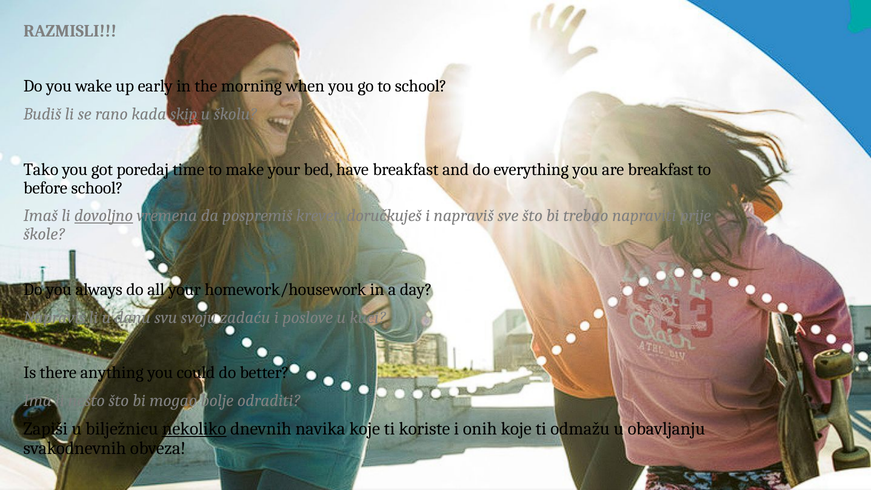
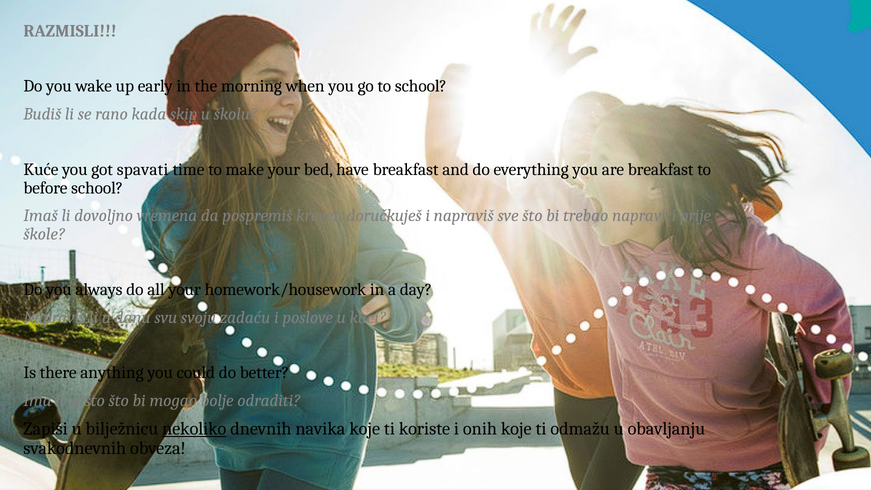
Tako: Tako -> Kuće (41, 169)
poredaj: poredaj -> spavati (143, 169)
dovoljno underline: present -> none (104, 216)
